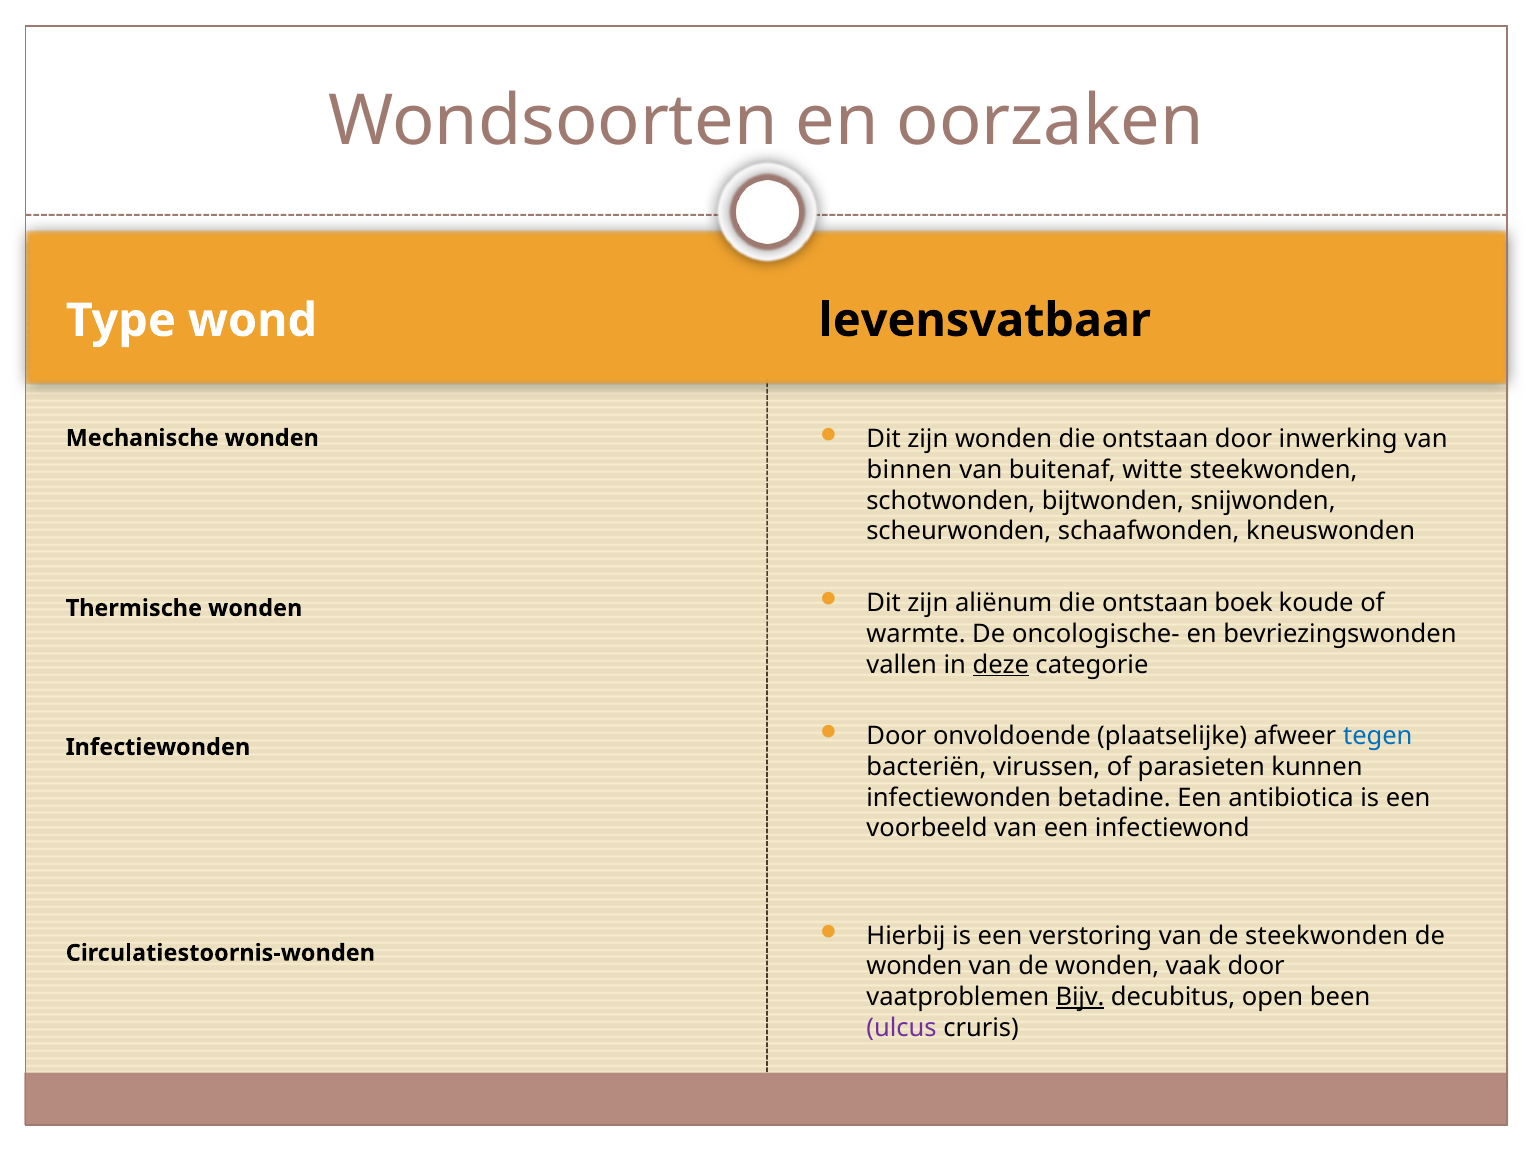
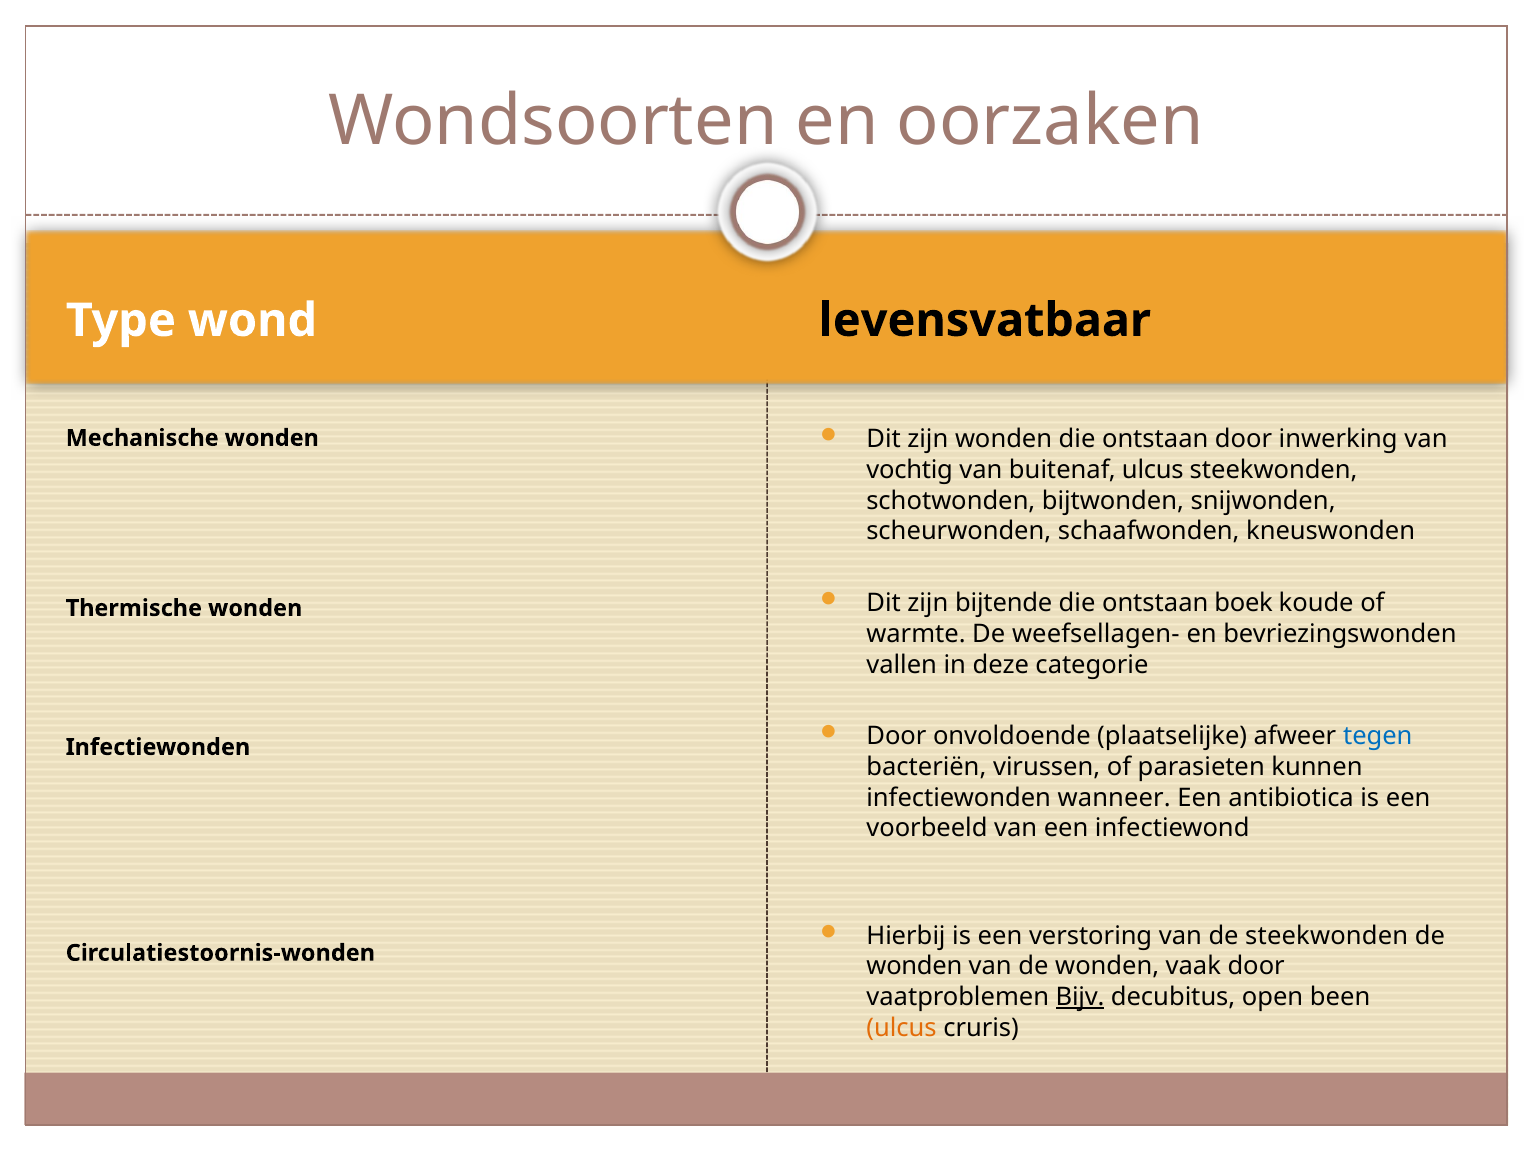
binnen: binnen -> vochtig (910, 470)
buitenaf witte: witte -> ulcus (1153, 470)
aliënum: aliënum -> bijtende (1004, 603)
oncologische-: oncologische- -> weefsellagen- (1096, 634)
deze underline: present -> none (1001, 664)
betadine: betadine -> wanneer (1114, 797)
ulcus colour: purple -> orange (902, 1027)
